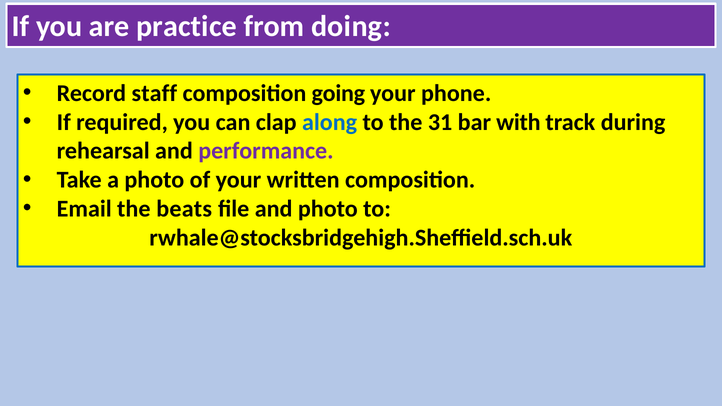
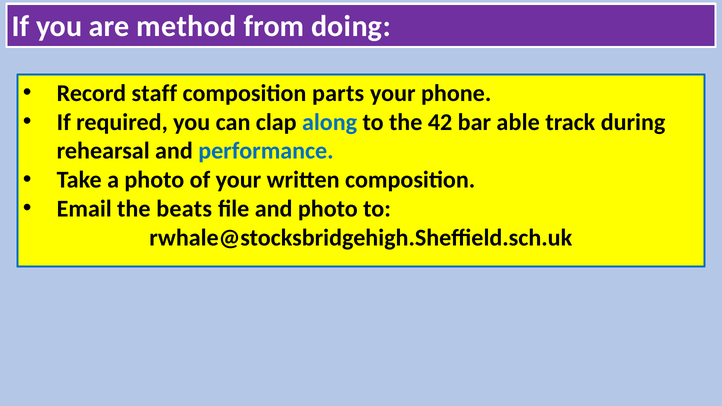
practice: practice -> method (186, 27)
going: going -> parts (338, 93)
31: 31 -> 42 (440, 122)
with: with -> able (518, 122)
performance colour: purple -> blue (266, 151)
